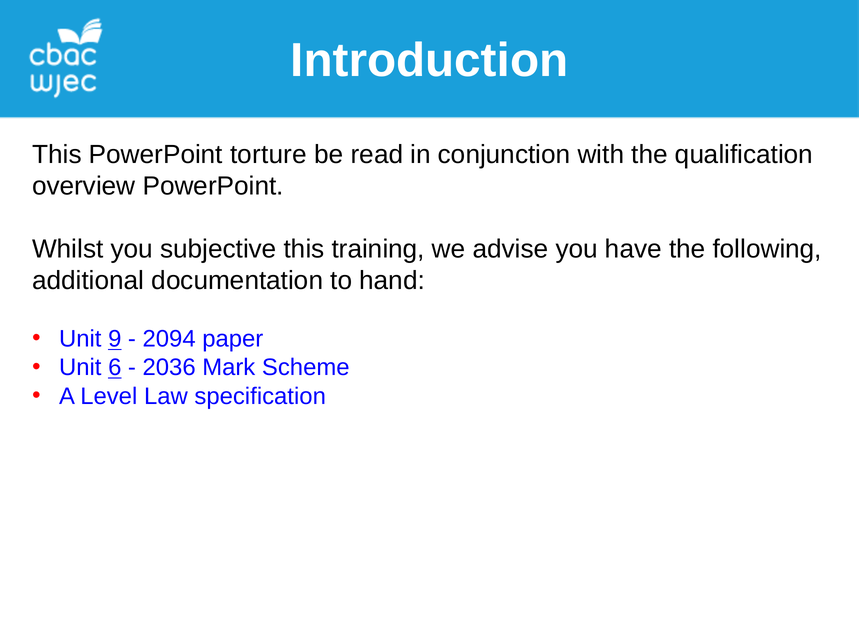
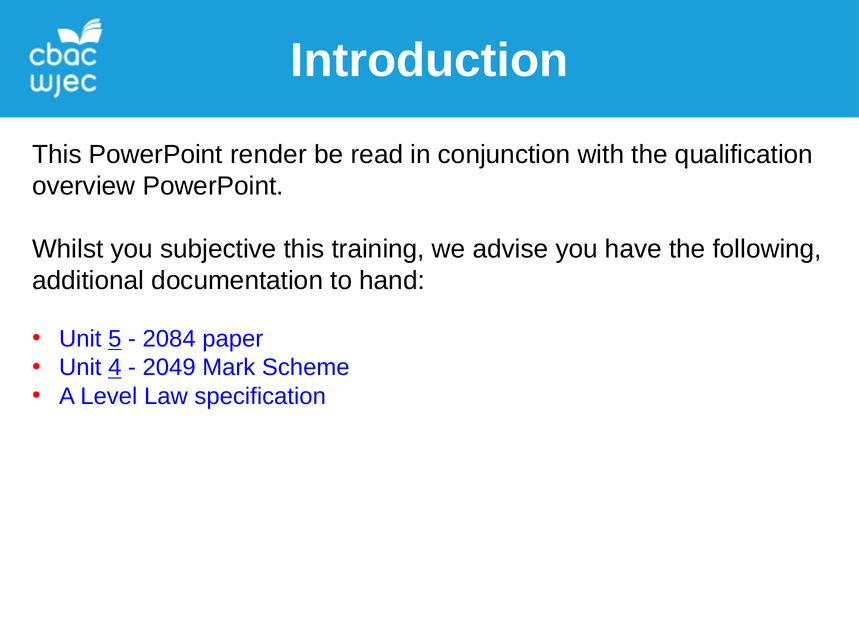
torture: torture -> render (268, 155)
9: 9 -> 5 (115, 339)
2094: 2094 -> 2084 (169, 339)
6: 6 -> 4 (115, 368)
2036: 2036 -> 2049 (169, 368)
